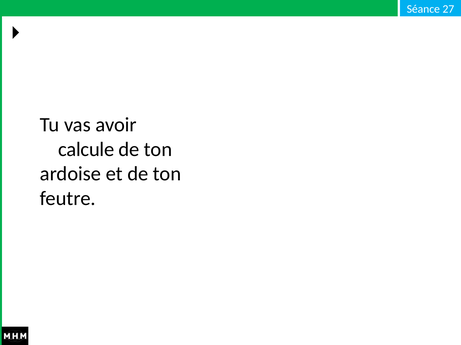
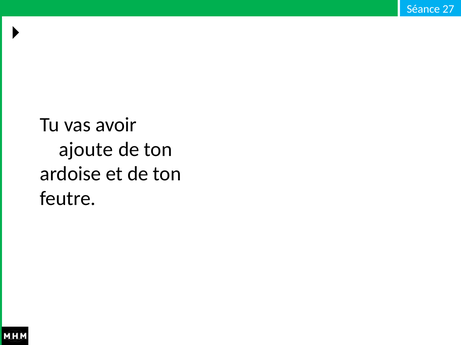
calcule: calcule -> ajoute (86, 150)
